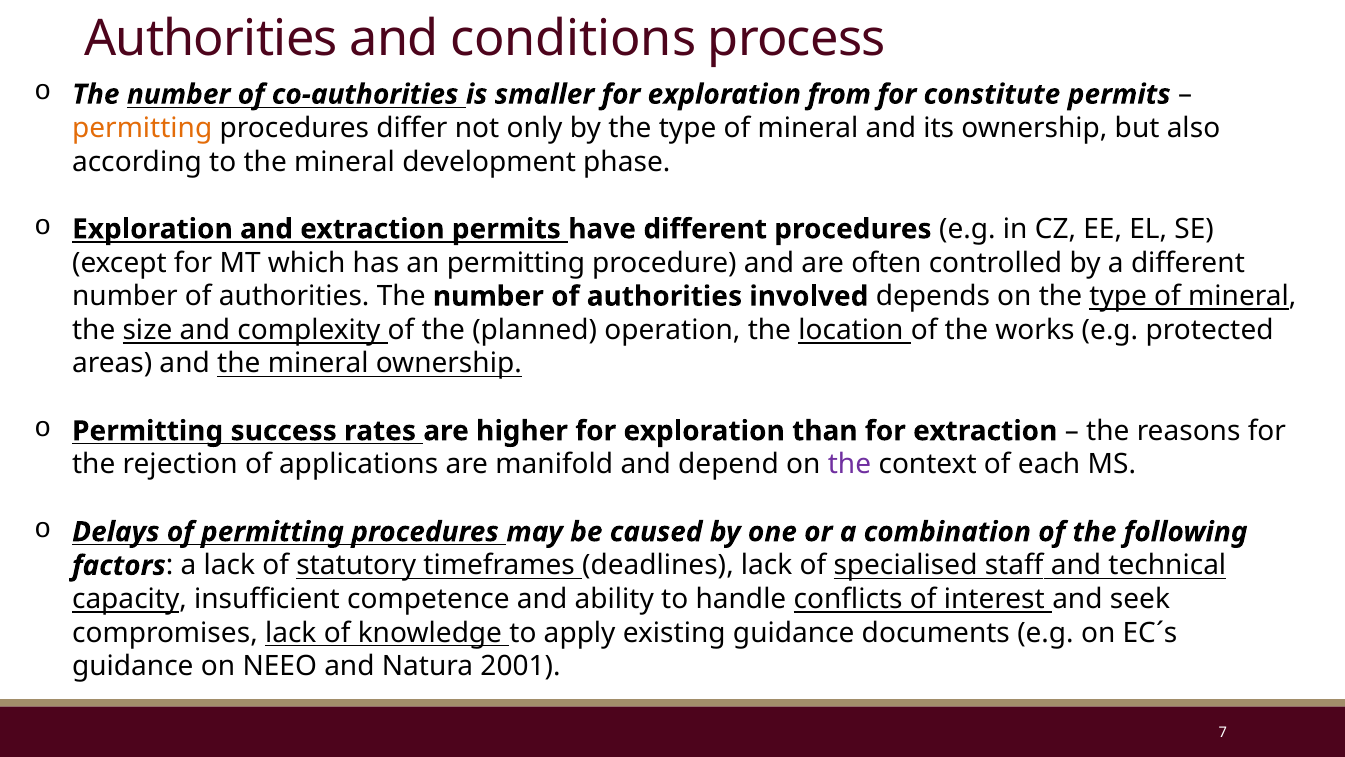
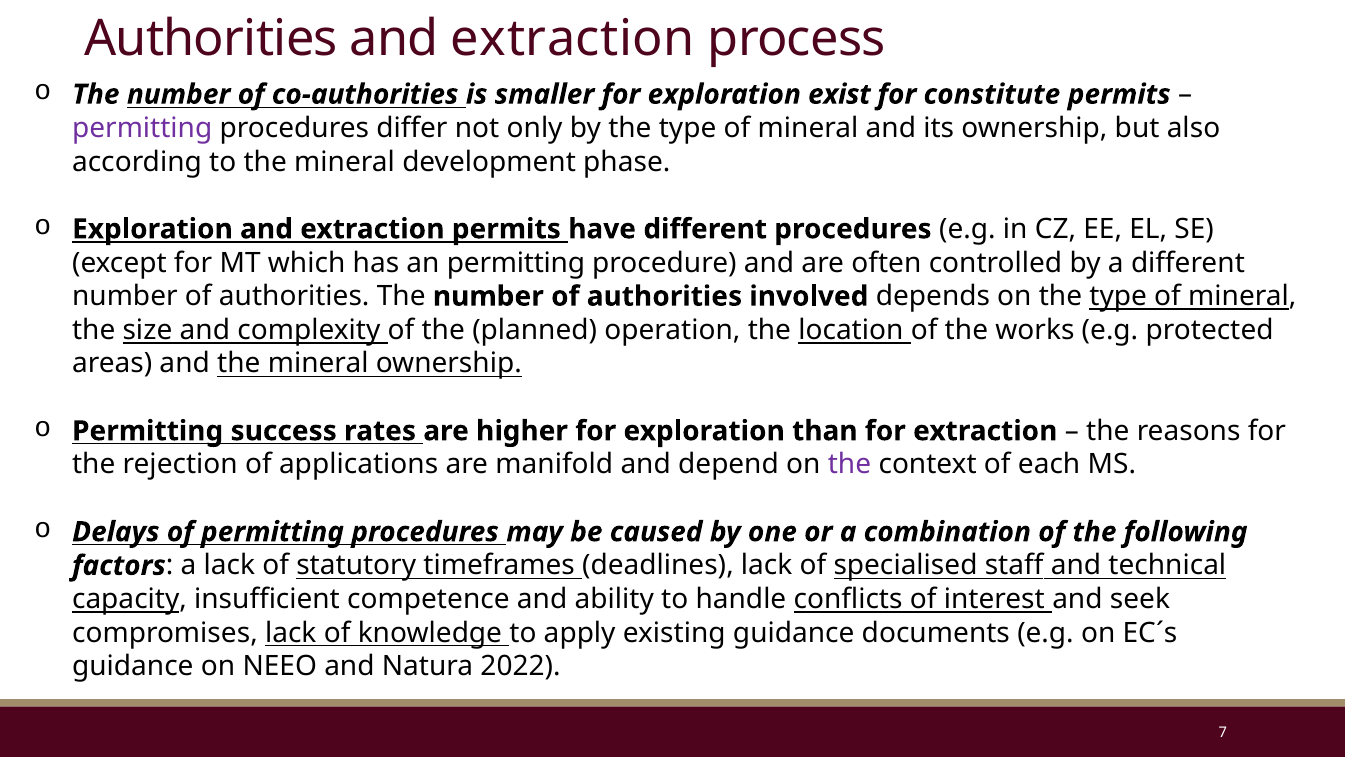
Authorities and conditions: conditions -> extraction (573, 39)
from: from -> exist (839, 94)
permitting colour: orange -> purple (142, 128)
2001: 2001 -> 2022 (521, 666)
